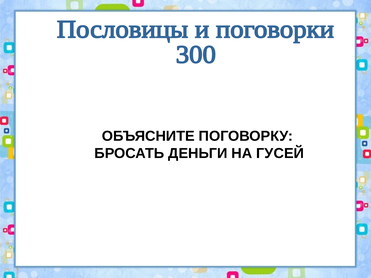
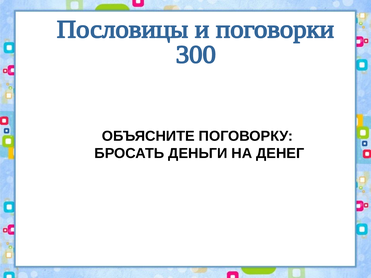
ГУСЕЙ: ГУСЕЙ -> ДЕНЕГ (280, 153)
